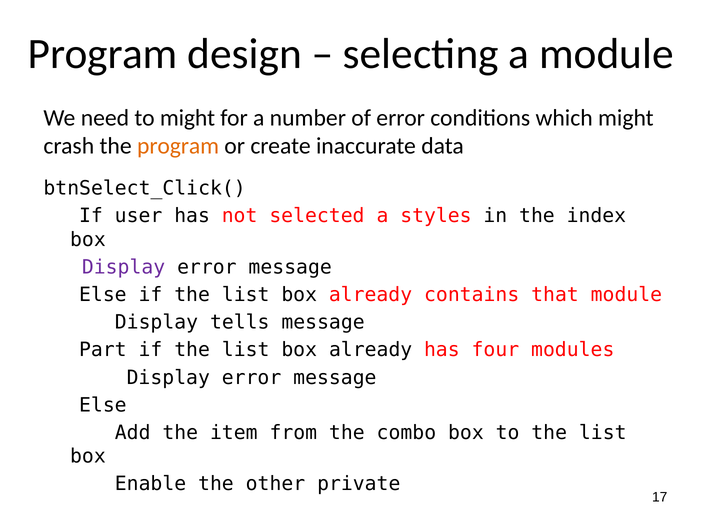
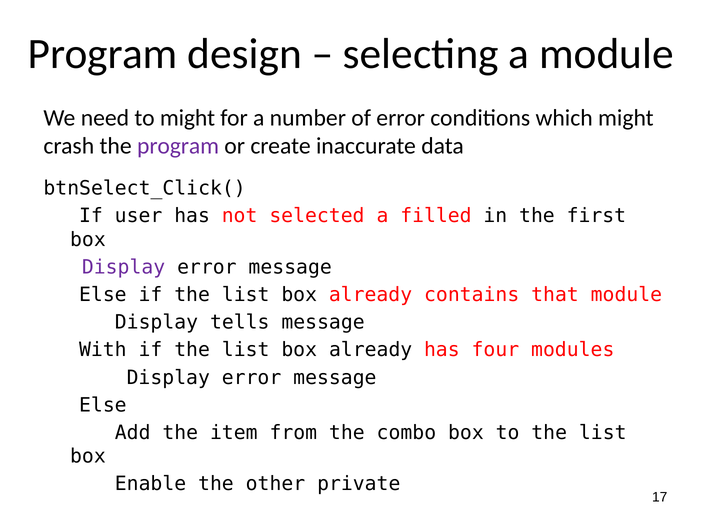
program colour: orange -> purple (178, 146)
styles: styles -> filled (436, 216)
index: index -> first (596, 216)
Part: Part -> With (103, 350)
